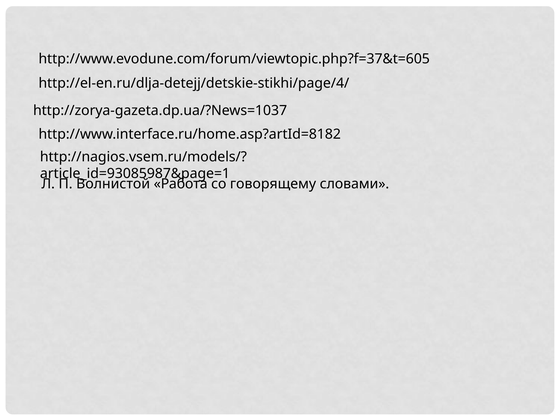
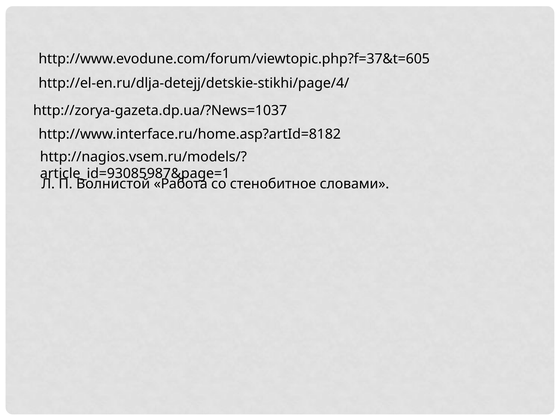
говорящему: говорящему -> стенобитное (273, 184)
